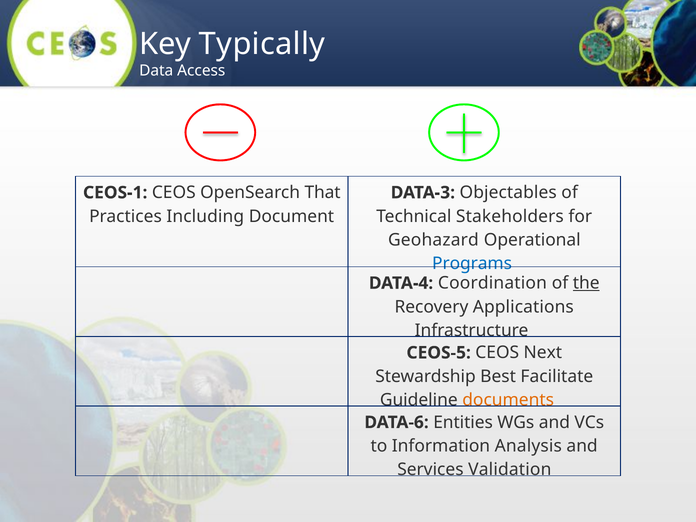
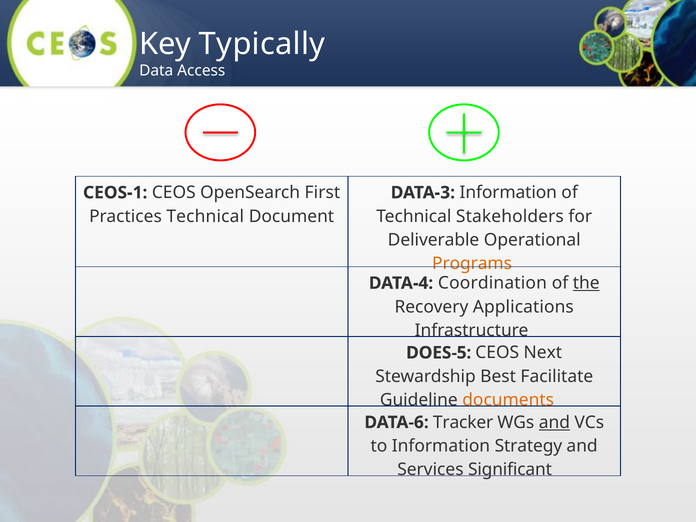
That: That -> First (322, 193)
DATA-3 Objectables: Objectables -> Information (508, 193)
Practices Including: Including -> Technical (205, 216)
Geohazard: Geohazard -> Deliverable (434, 240)
Programs colour: blue -> orange (472, 264)
CEOS-5: CEOS-5 -> DOES-5 (439, 353)
Entities: Entities -> Tracker (463, 422)
and underline: none -> present (554, 422)
Analysis: Analysis -> Strategy (528, 446)
Validation: Validation -> Significant (510, 470)
